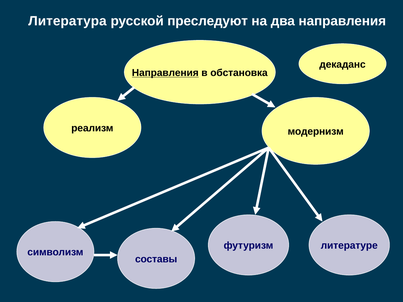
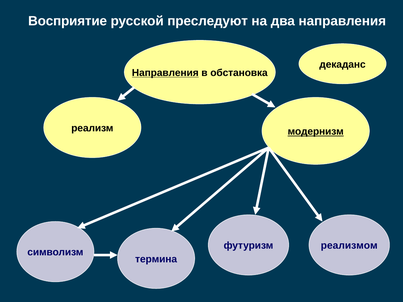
Литература: Литература -> Восприятие (68, 21)
модернизм underline: none -> present (316, 132)
литературе: литературе -> реализмом (349, 246)
составы: составы -> термина (156, 259)
